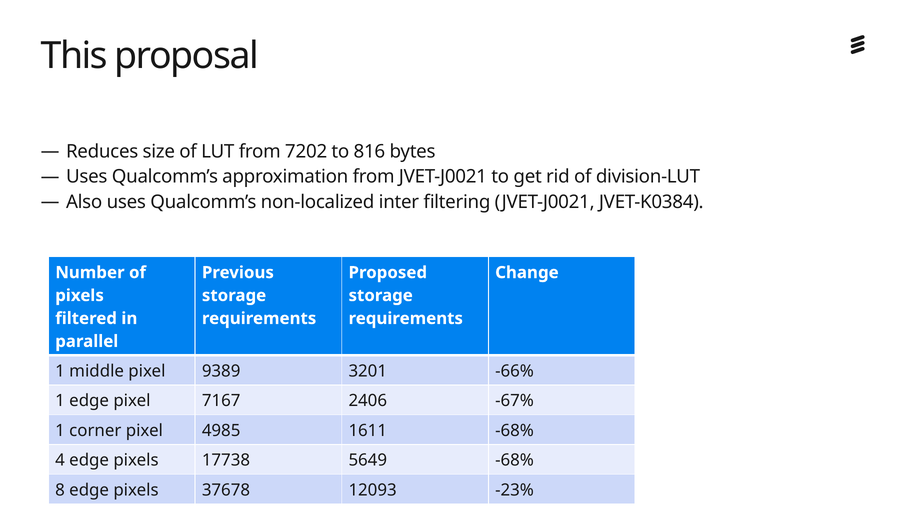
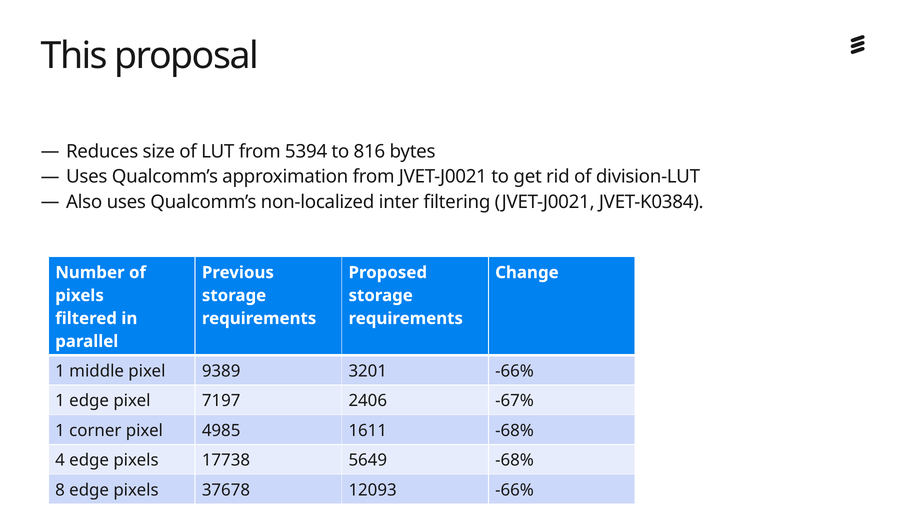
7202: 7202 -> 5394 (306, 151)
7167: 7167 -> 7197 (221, 401)
12093 -23%: -23% -> -66% (515, 490)
